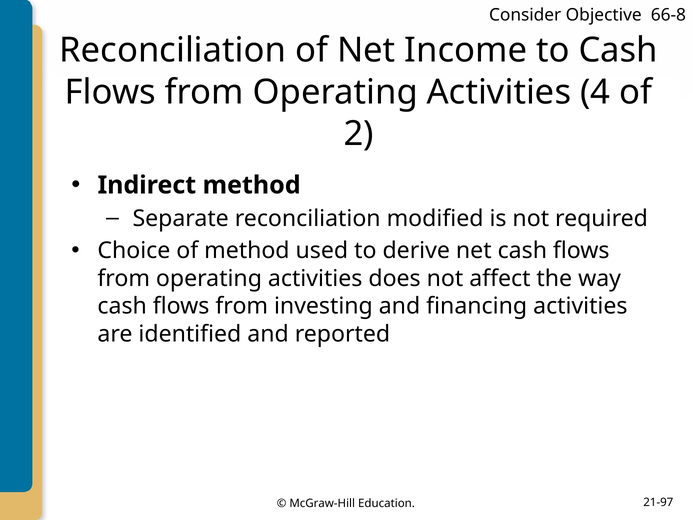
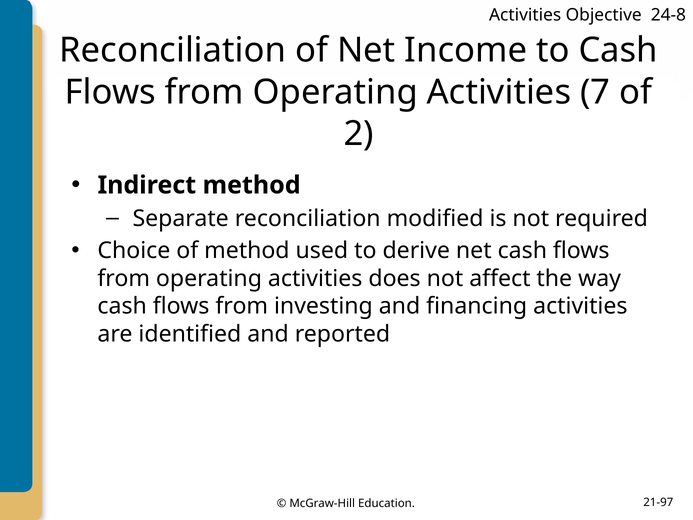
Consider: Consider -> Activities (525, 15)
66-8: 66-8 -> 24-8 (668, 15)
4: 4 -> 7 (595, 92)
